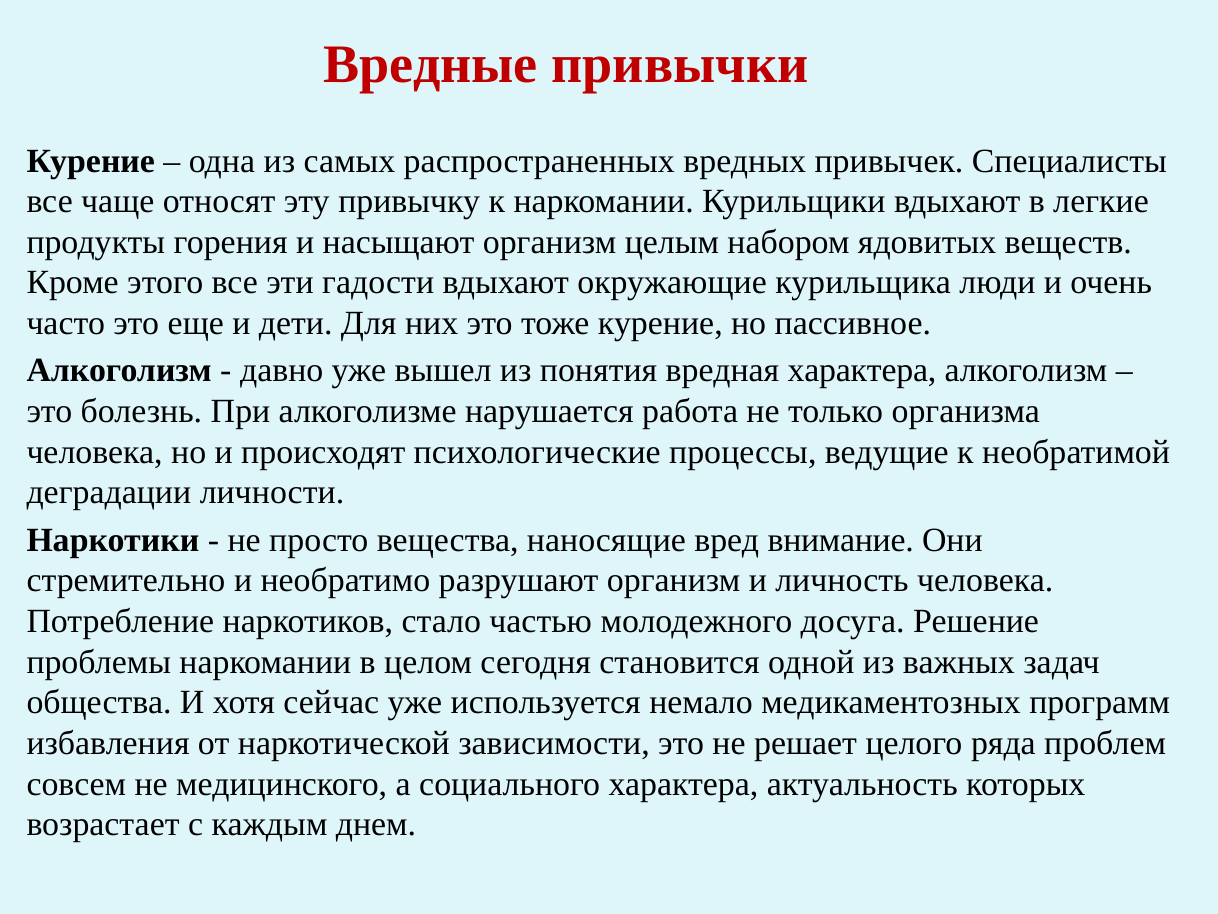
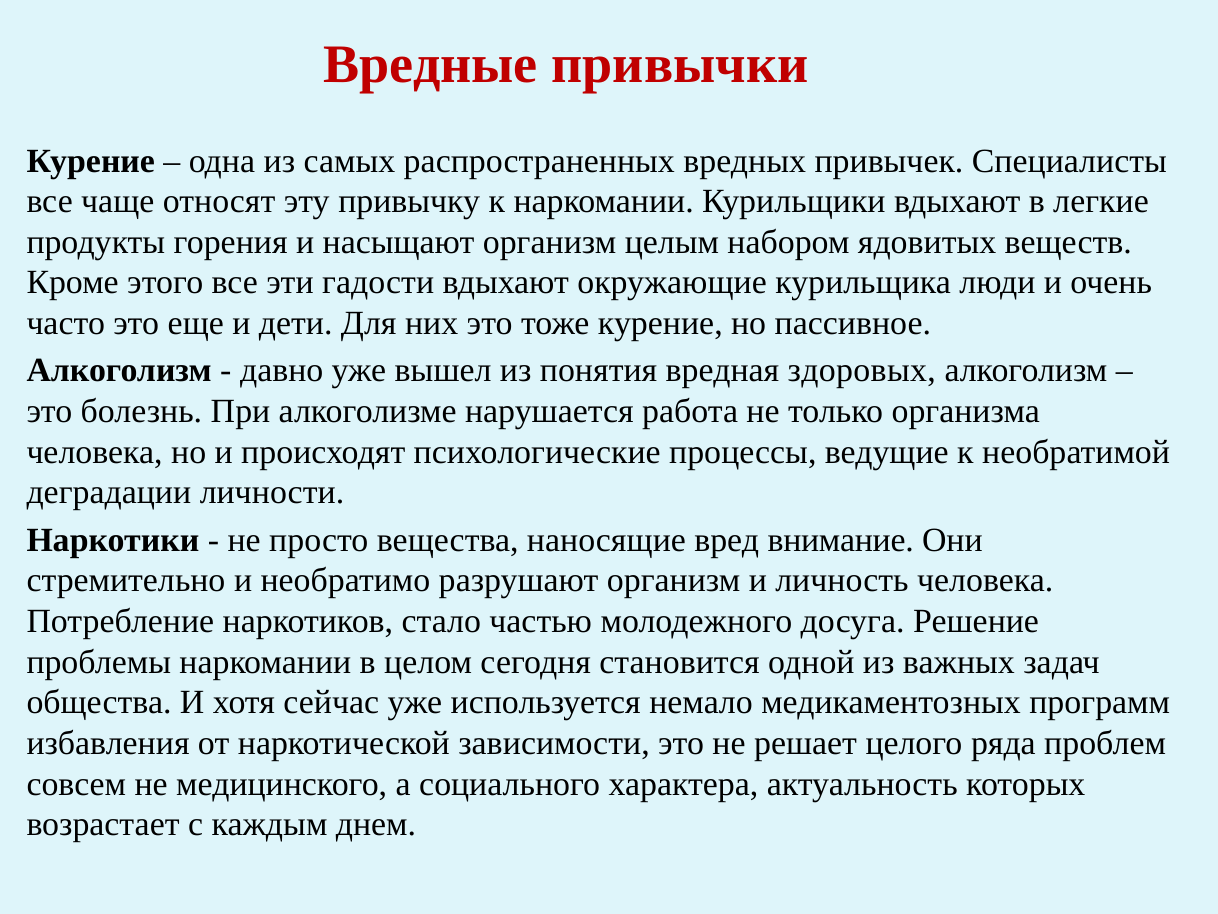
вредная характера: характера -> здоровых (862, 371)
